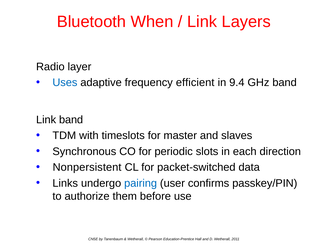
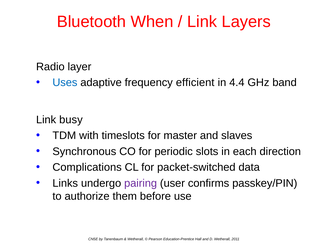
9.4: 9.4 -> 4.4 (237, 83)
Link band: band -> busy (71, 120)
Nonpersistent: Nonpersistent -> Complications (87, 167)
pairing colour: blue -> purple (141, 183)
